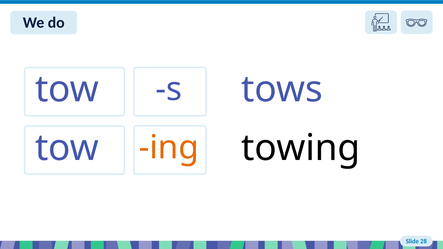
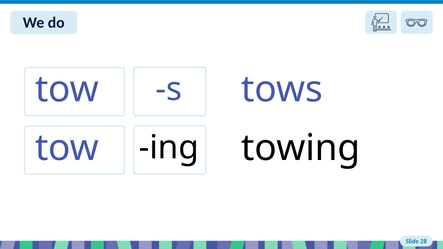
ing colour: orange -> black (169, 148)
